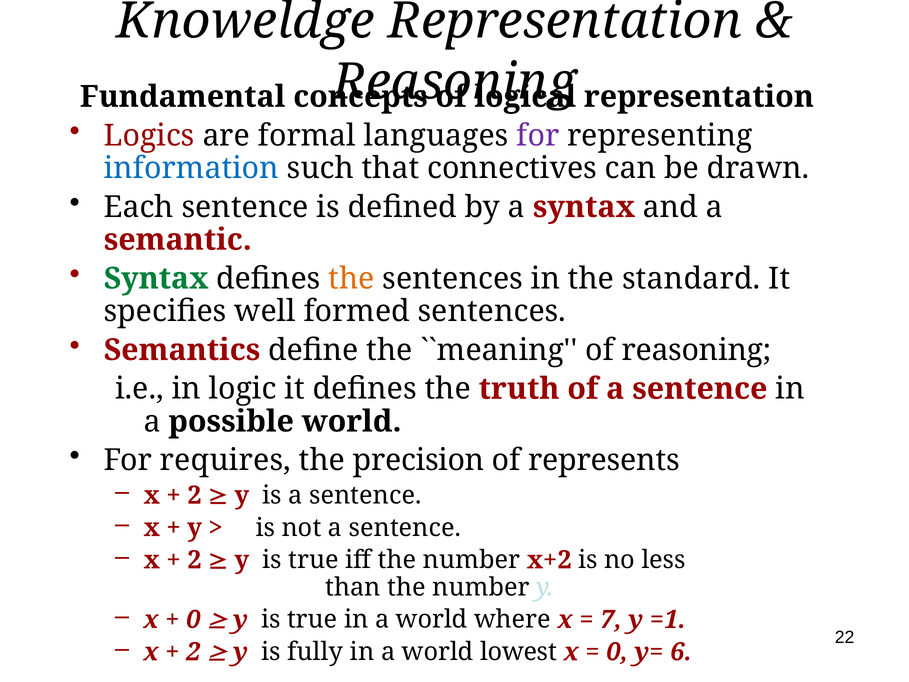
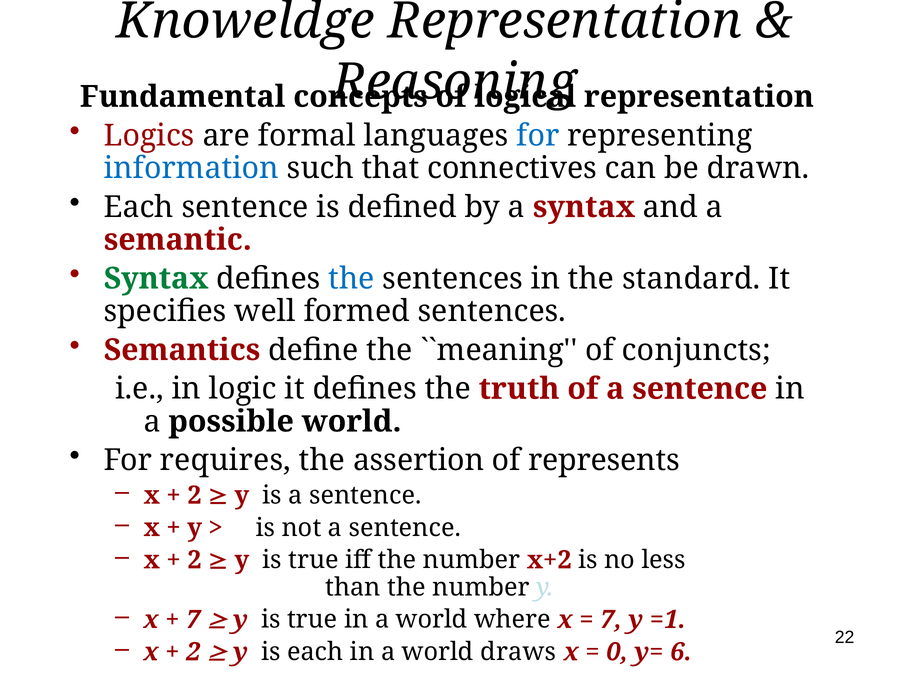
for colour: purple -> blue (538, 135)
the colour: orange -> blue (351, 278)
of reasoning: reasoning -> conjuncts (696, 350)
precision: precision -> assertion (419, 460)
0: 0 -> 7 (193, 619)
is fully: fully -> each (315, 652)
lowest: lowest -> draws (518, 652)
